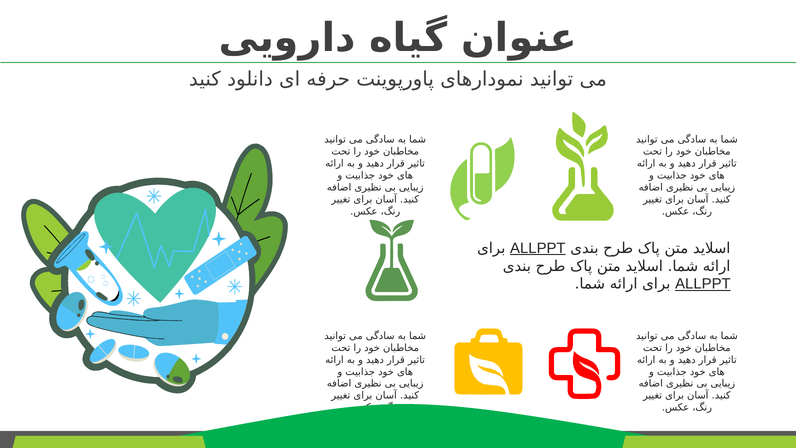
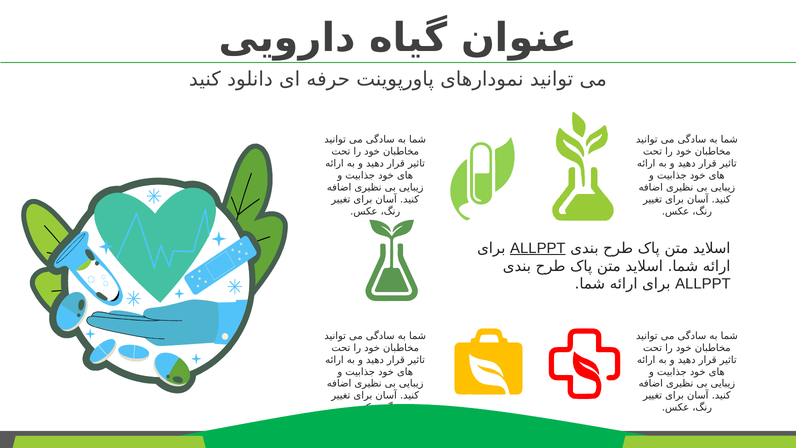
ALLPPT underline: present -> none (703, 284)
